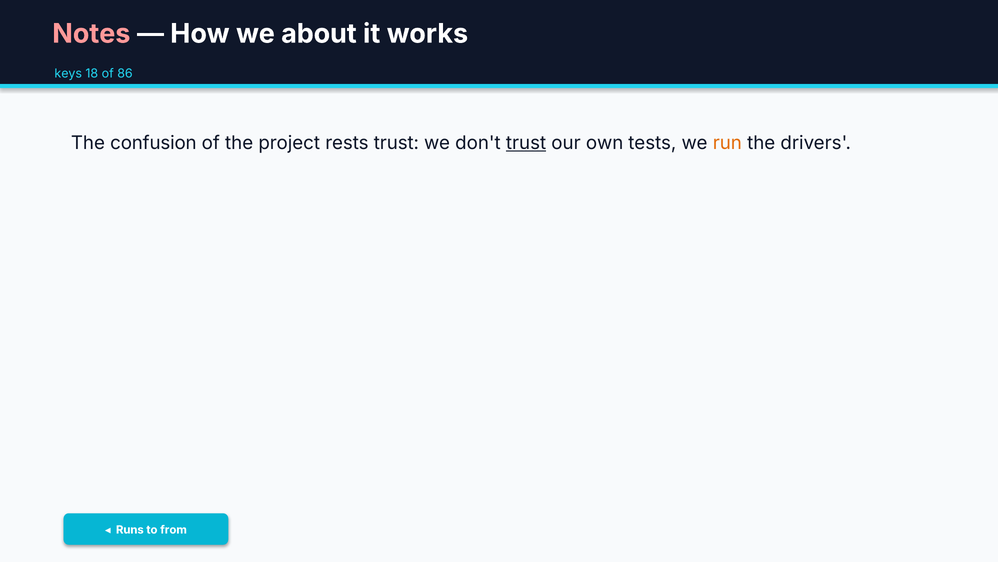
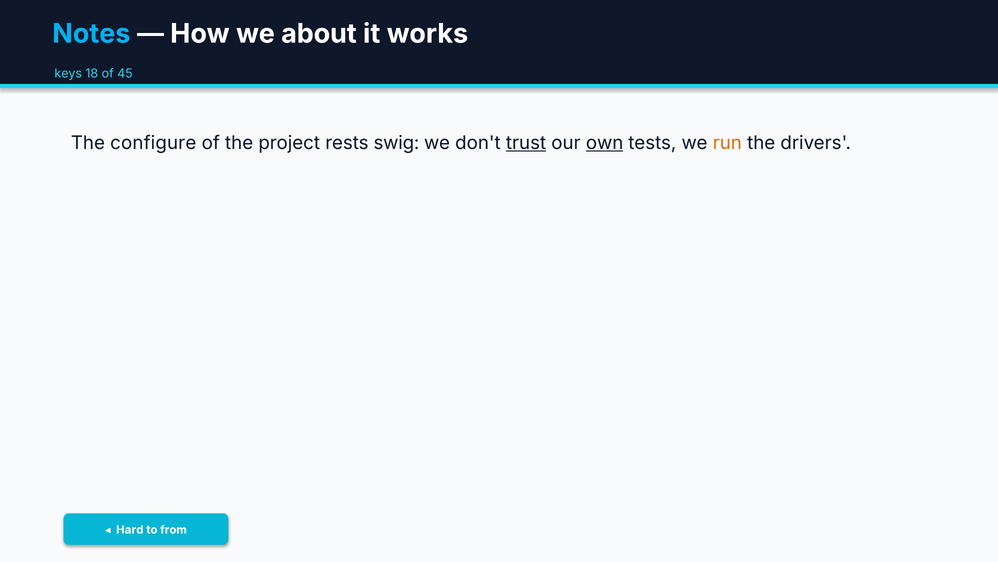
Notes colour: pink -> light blue (91, 34)
86: 86 -> 45 (125, 73)
confusion: confusion -> configure (153, 143)
rests trust: trust -> swig (396, 143)
own underline: none -> present (605, 143)
Runs: Runs -> Hard (130, 529)
